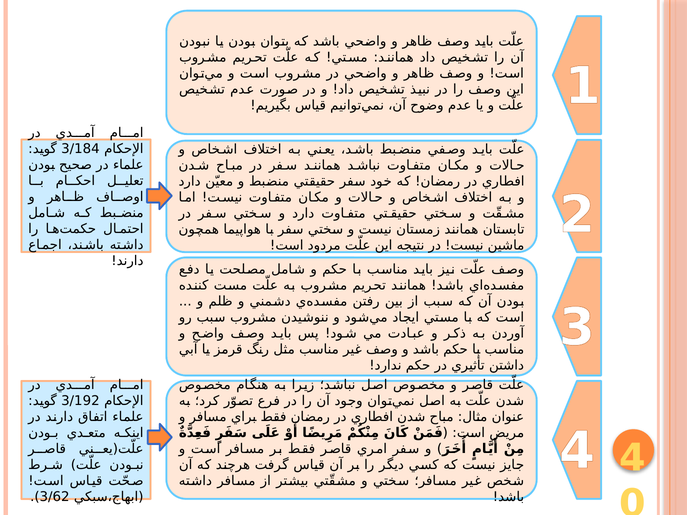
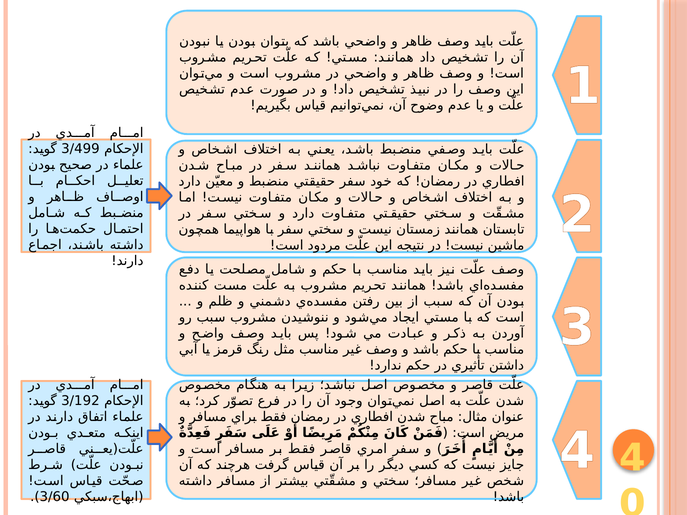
3/184: 3/184 -> 3/499 (80, 149)
3/62: 3/62 -> 3/60 (55, 497)
